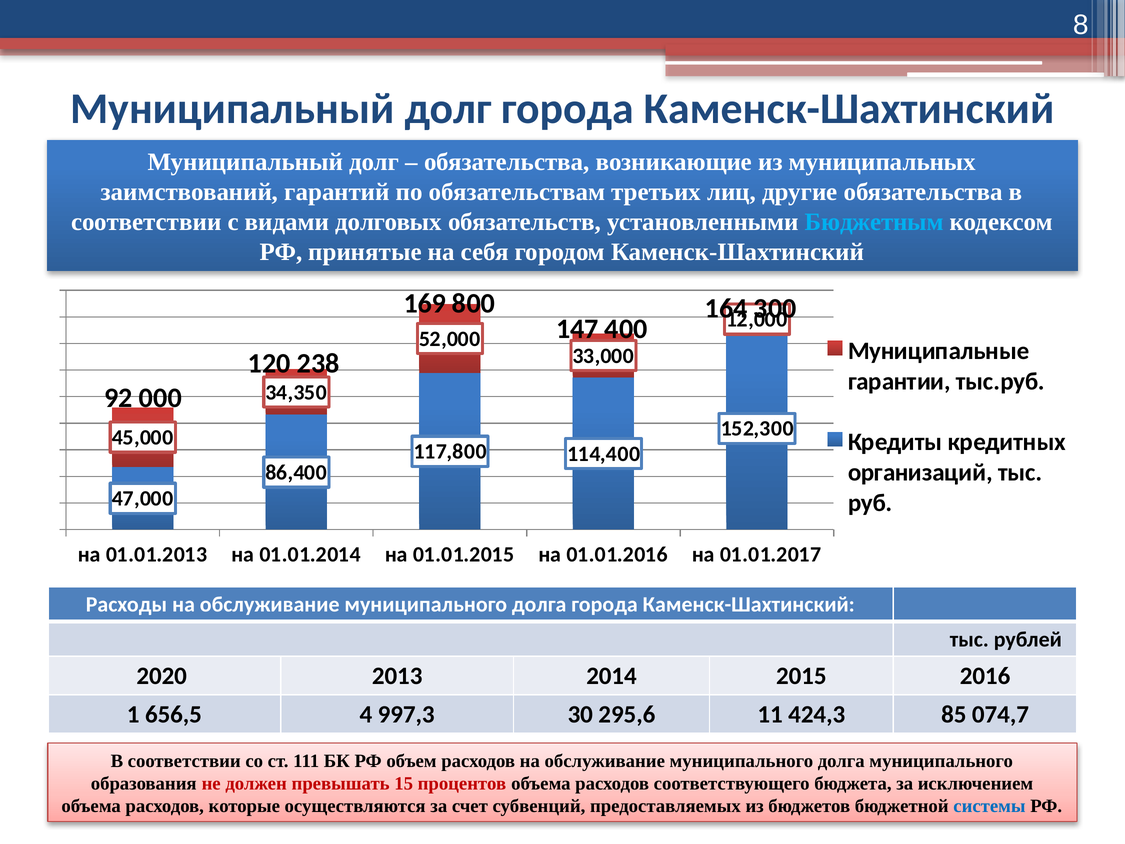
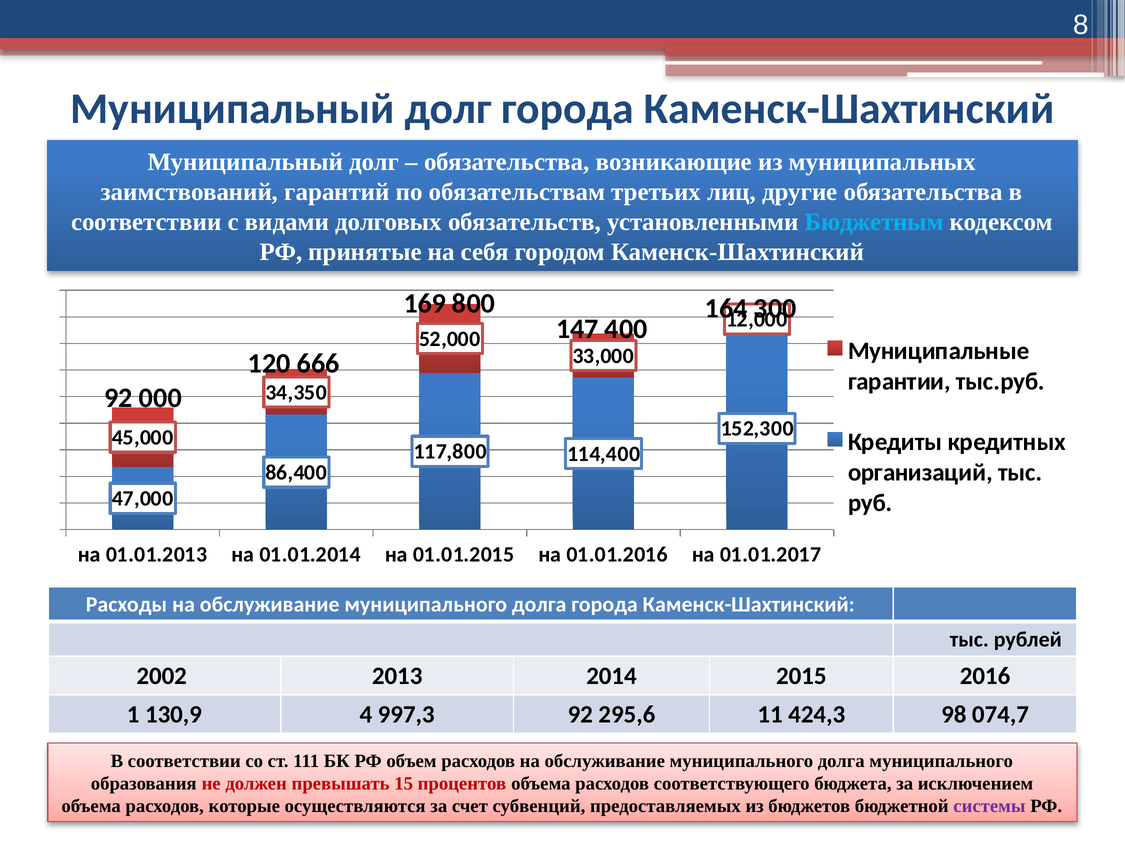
238: 238 -> 666 (318, 363)
2020: 2020 -> 2002 (162, 676)
656,5: 656,5 -> 130,9 (173, 714)
997,3 30: 30 -> 92 (580, 714)
85: 85 -> 98 (954, 714)
системы colour: blue -> purple (989, 806)
